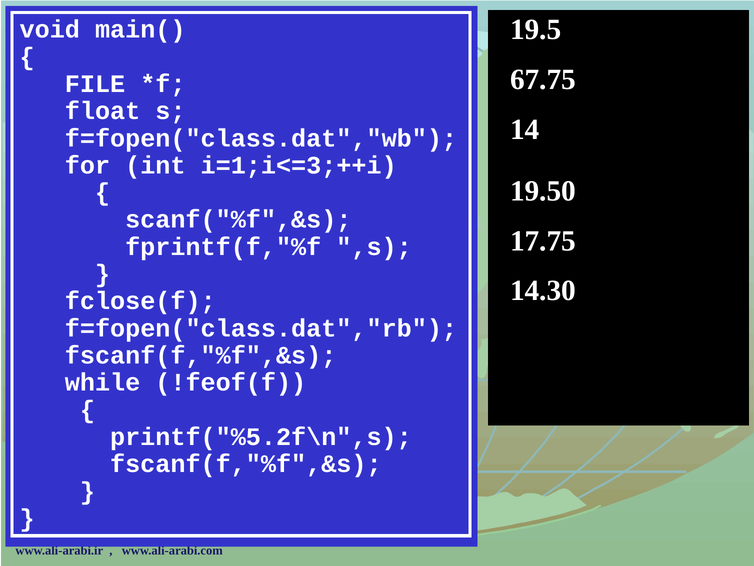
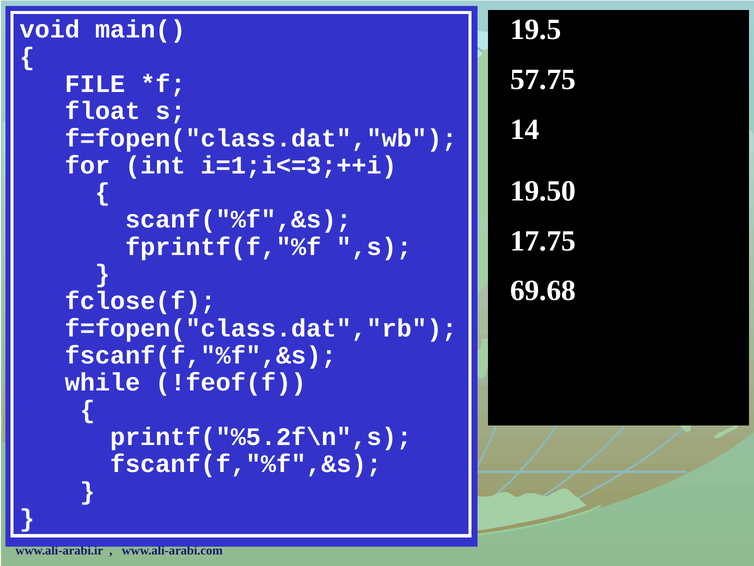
67.75: 67.75 -> 57.75 (543, 79)
14.30: 14.30 -> 69.68 (543, 290)
